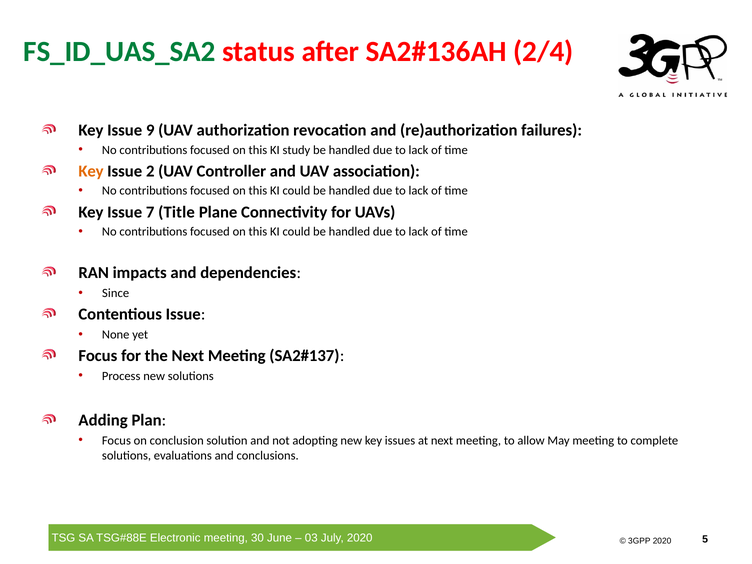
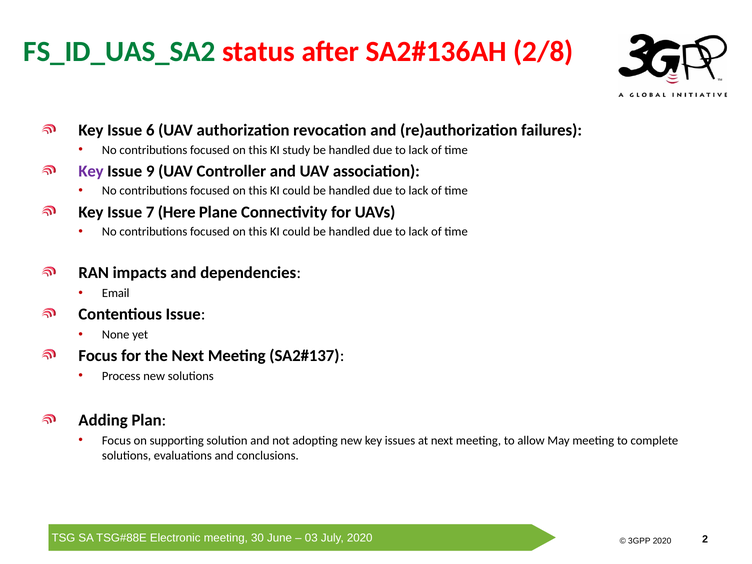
2/4: 2/4 -> 2/8 (543, 52)
9: 9 -> 6 (150, 130)
Key colour: orange -> purple (91, 171)
2: 2 -> 9 (150, 171)
Title: Title -> Here (177, 212)
Since: Since -> Email (116, 293)
conclusion: conclusion -> supporting (177, 440)
5: 5 -> 2 (705, 539)
